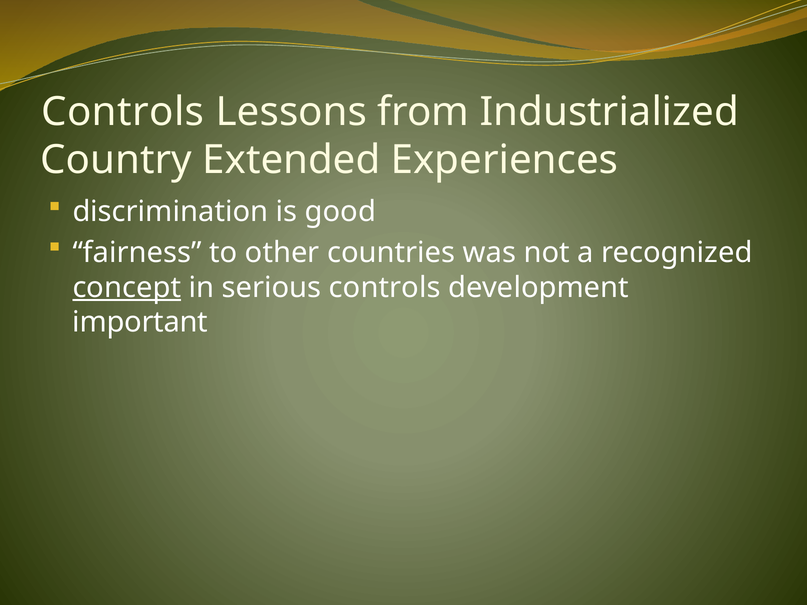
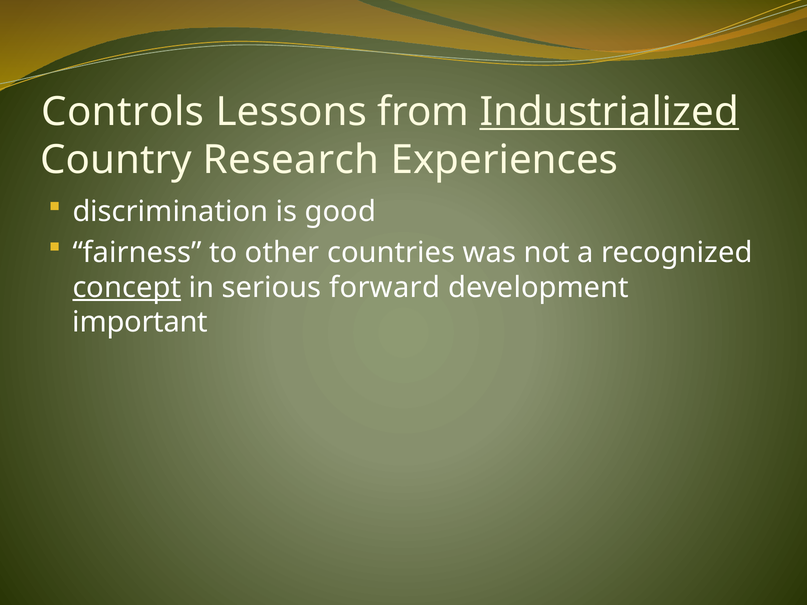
Industrialized underline: none -> present (609, 112)
Extended: Extended -> Research (291, 160)
serious controls: controls -> forward (385, 288)
